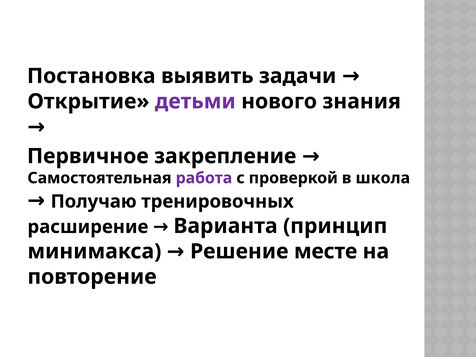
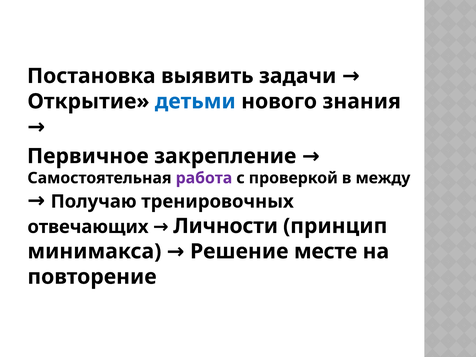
детьми colour: purple -> blue (195, 101)
школа: школа -> между (383, 178)
расширение: расширение -> отвечающих (88, 227)
Варианта: Варианта -> Личности (226, 226)
